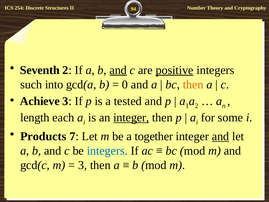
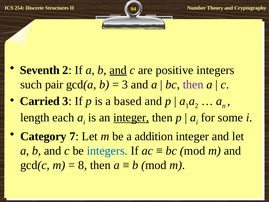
positive underline: present -> none (175, 70)
into: into -> pair (54, 84)
0: 0 -> 3 (125, 84)
then colour: orange -> purple (193, 84)
Achieve: Achieve -> Carried (40, 101)
tested: tested -> based (128, 101)
Products: Products -> Category (43, 136)
together: together -> addition (154, 136)
and underline: present -> none (221, 136)
3: 3 -> 8 (83, 165)
